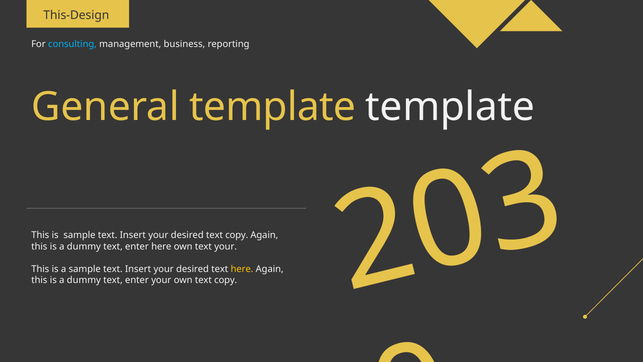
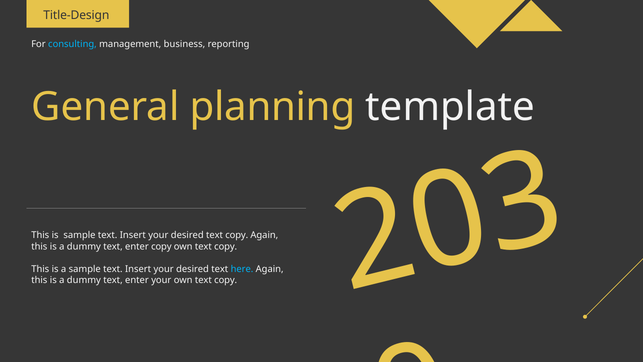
This-Design: This-Design -> Title-Design (76, 15)
General template: template -> planning (273, 107)
enter here: here -> copy (161, 246)
your: your -> copy (226, 246)
here colour: yellow -> light blue (242, 269)
